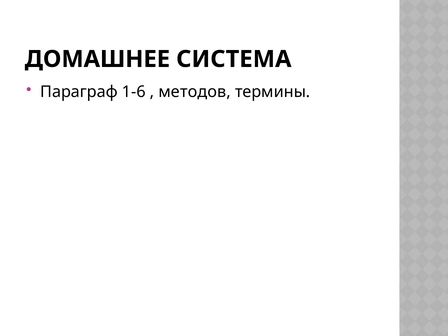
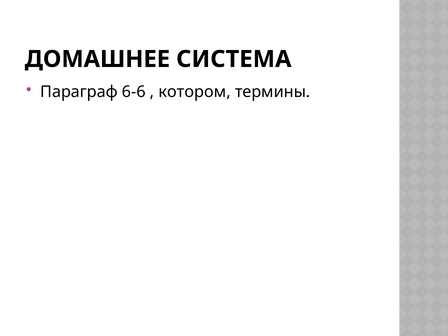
1-6: 1-6 -> 6-6 (134, 92)
методов: методов -> котором (195, 92)
